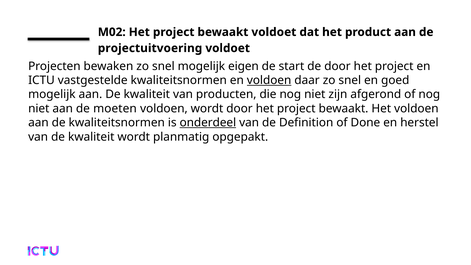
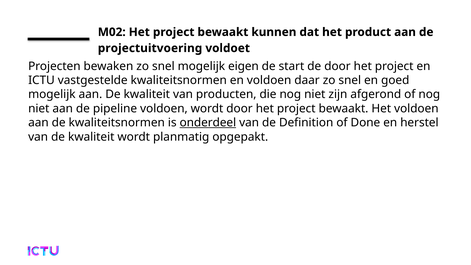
bewaakt voldoet: voldoet -> kunnen (274, 32)
voldoen underline: present -> none (269, 80)
moeten: moeten -> pipeline (115, 109)
